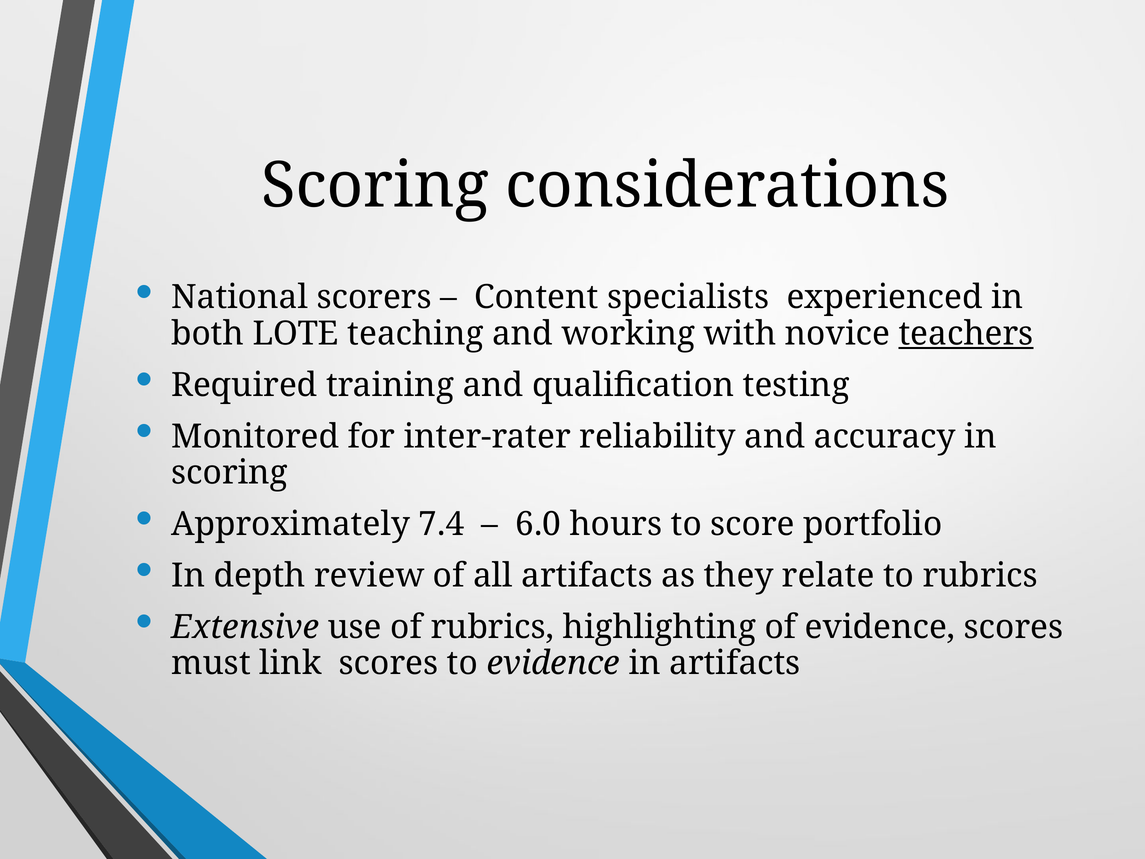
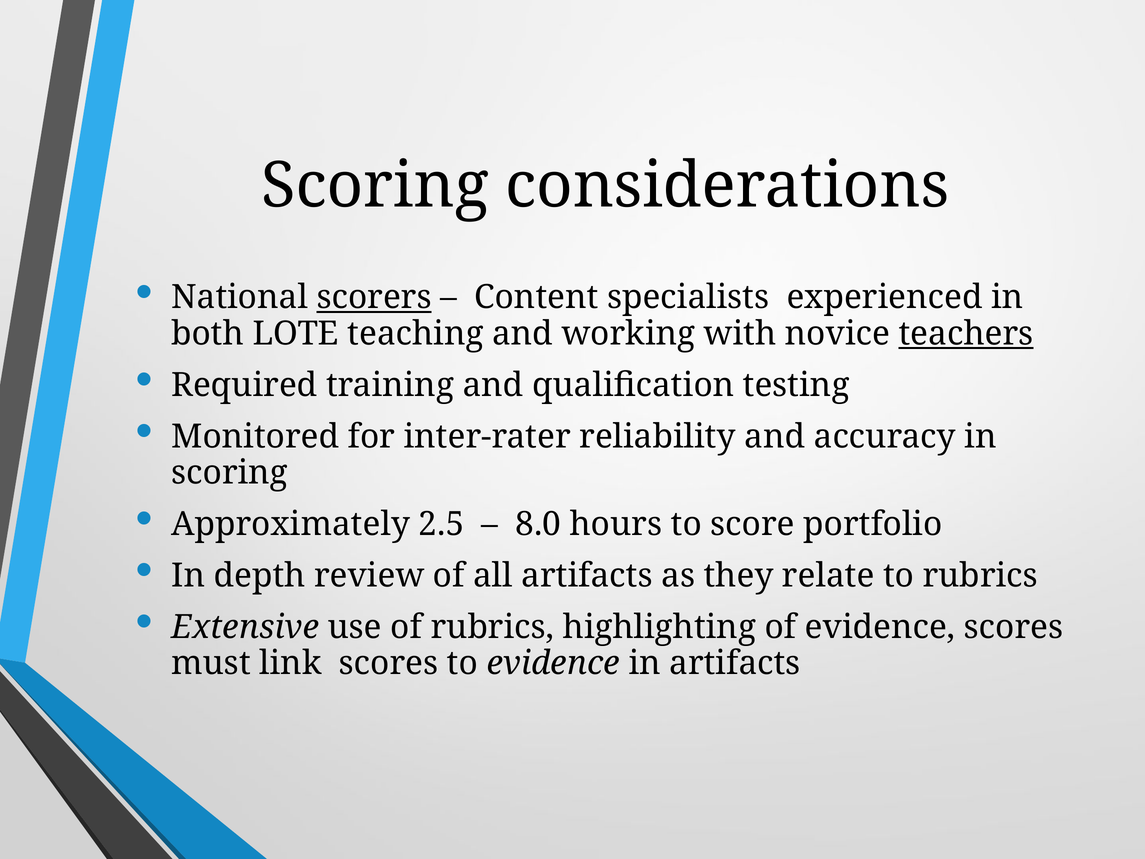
scorers underline: none -> present (374, 297)
7.4: 7.4 -> 2.5 (441, 524)
6.0: 6.0 -> 8.0 (538, 524)
